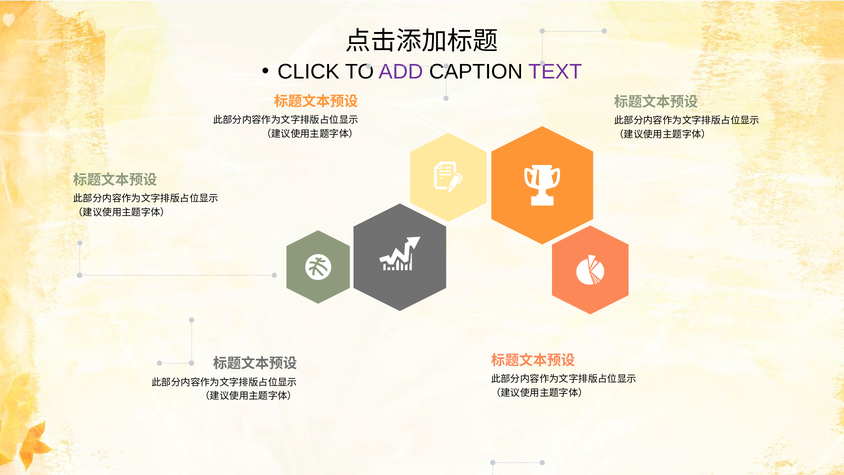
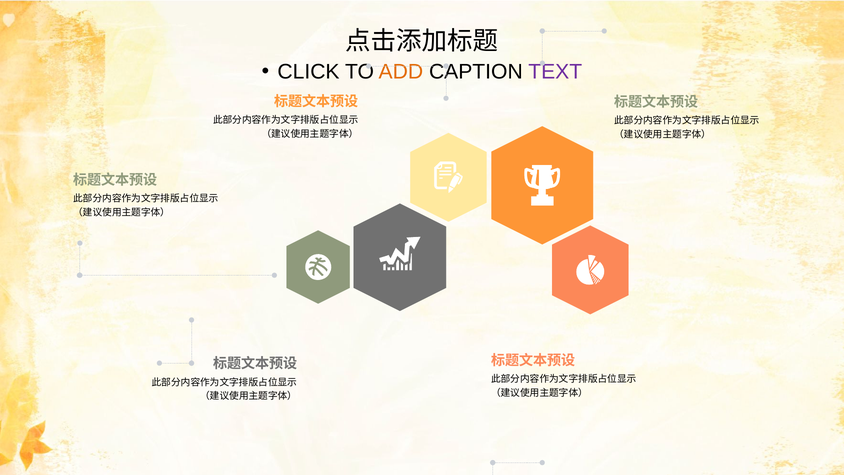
ADD colour: purple -> orange (401, 72)
